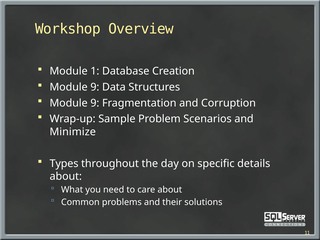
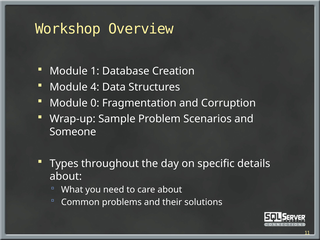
9: 9 -> 4 (95, 87)
9: 9 -> 0 (95, 103)
Minimize: Minimize -> Someone (73, 132)
